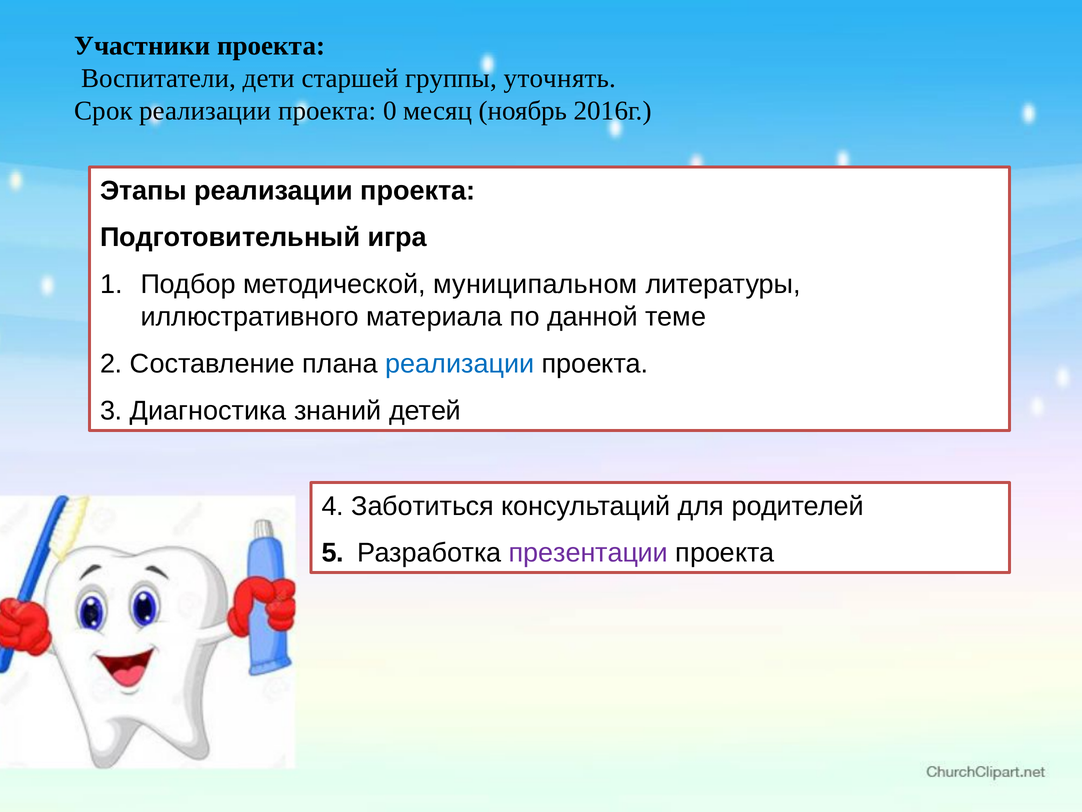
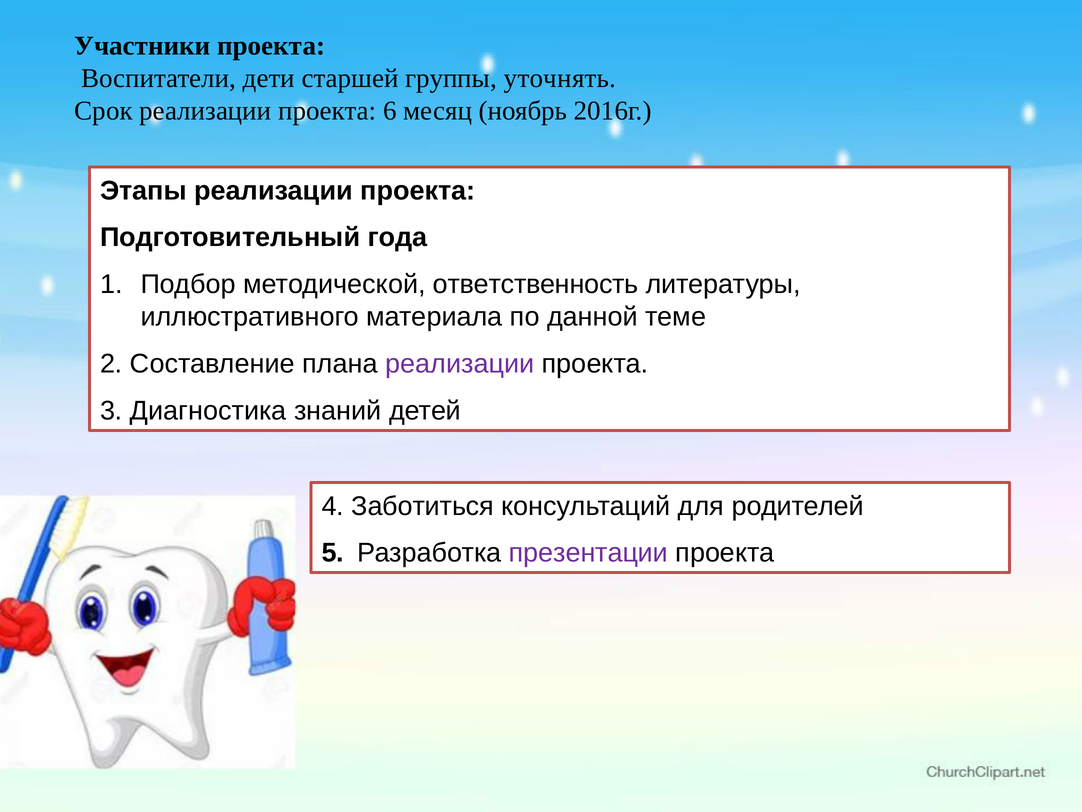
0: 0 -> 6 (390, 111)
игра: игра -> года (397, 237)
муниципальном: муниципальном -> ответственность (536, 284)
реализации colour: blue -> purple (460, 364)
